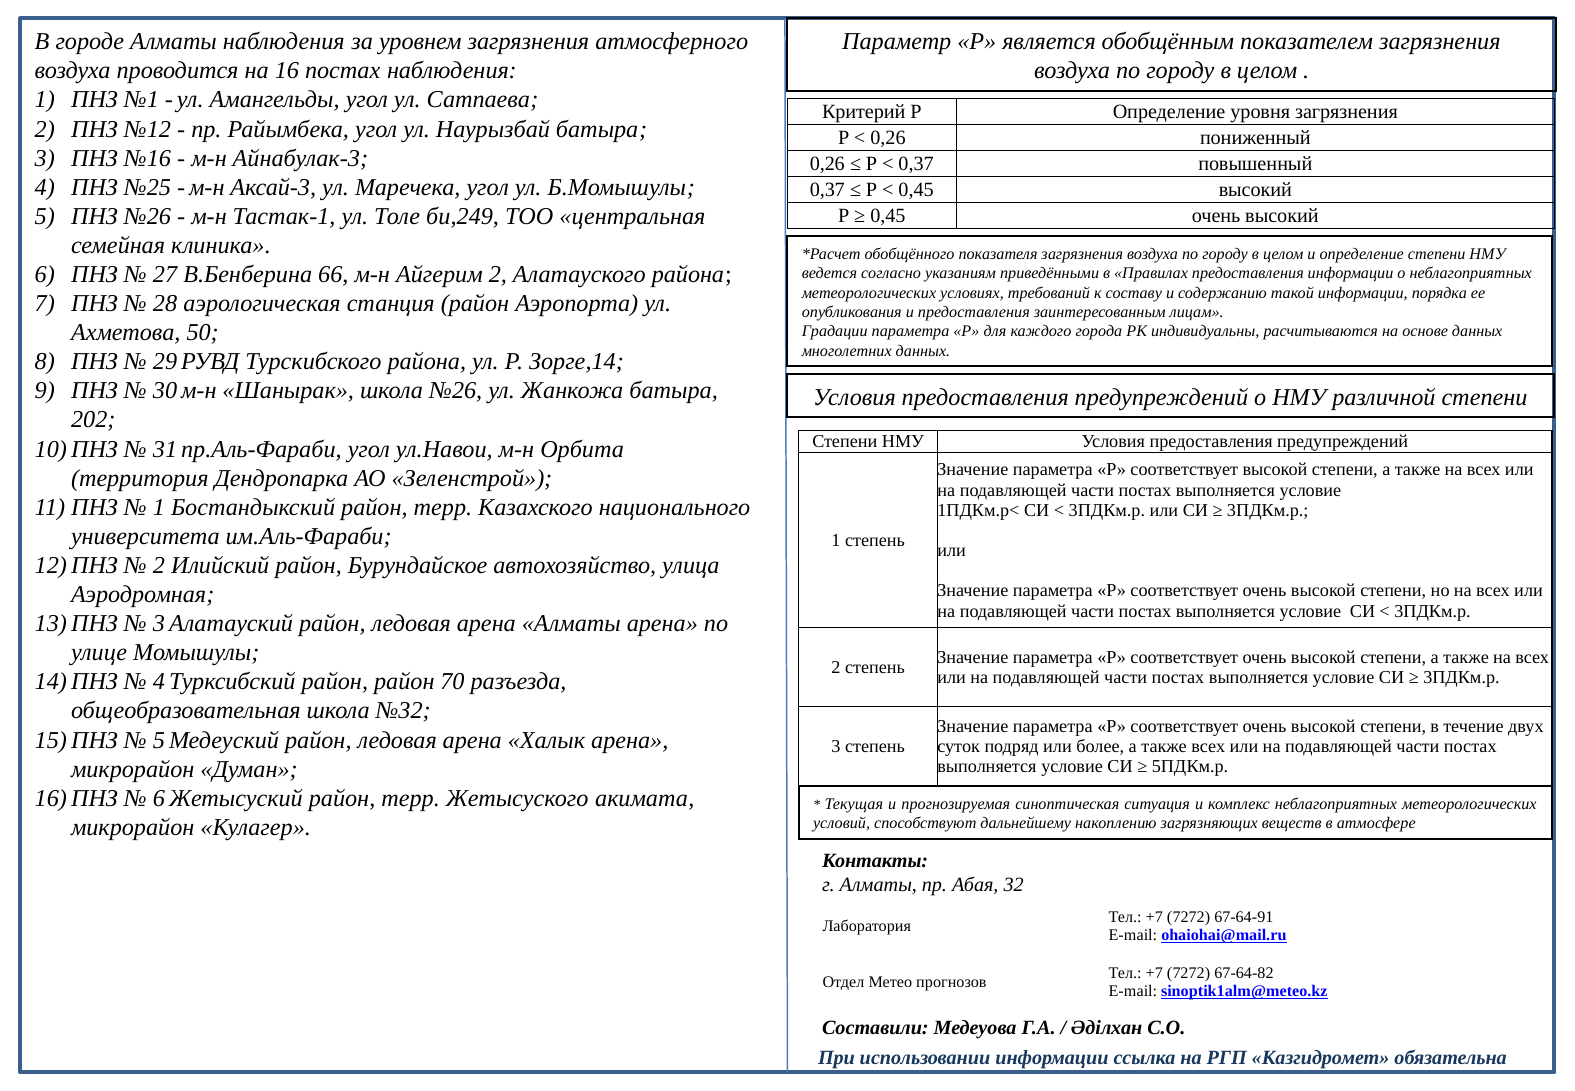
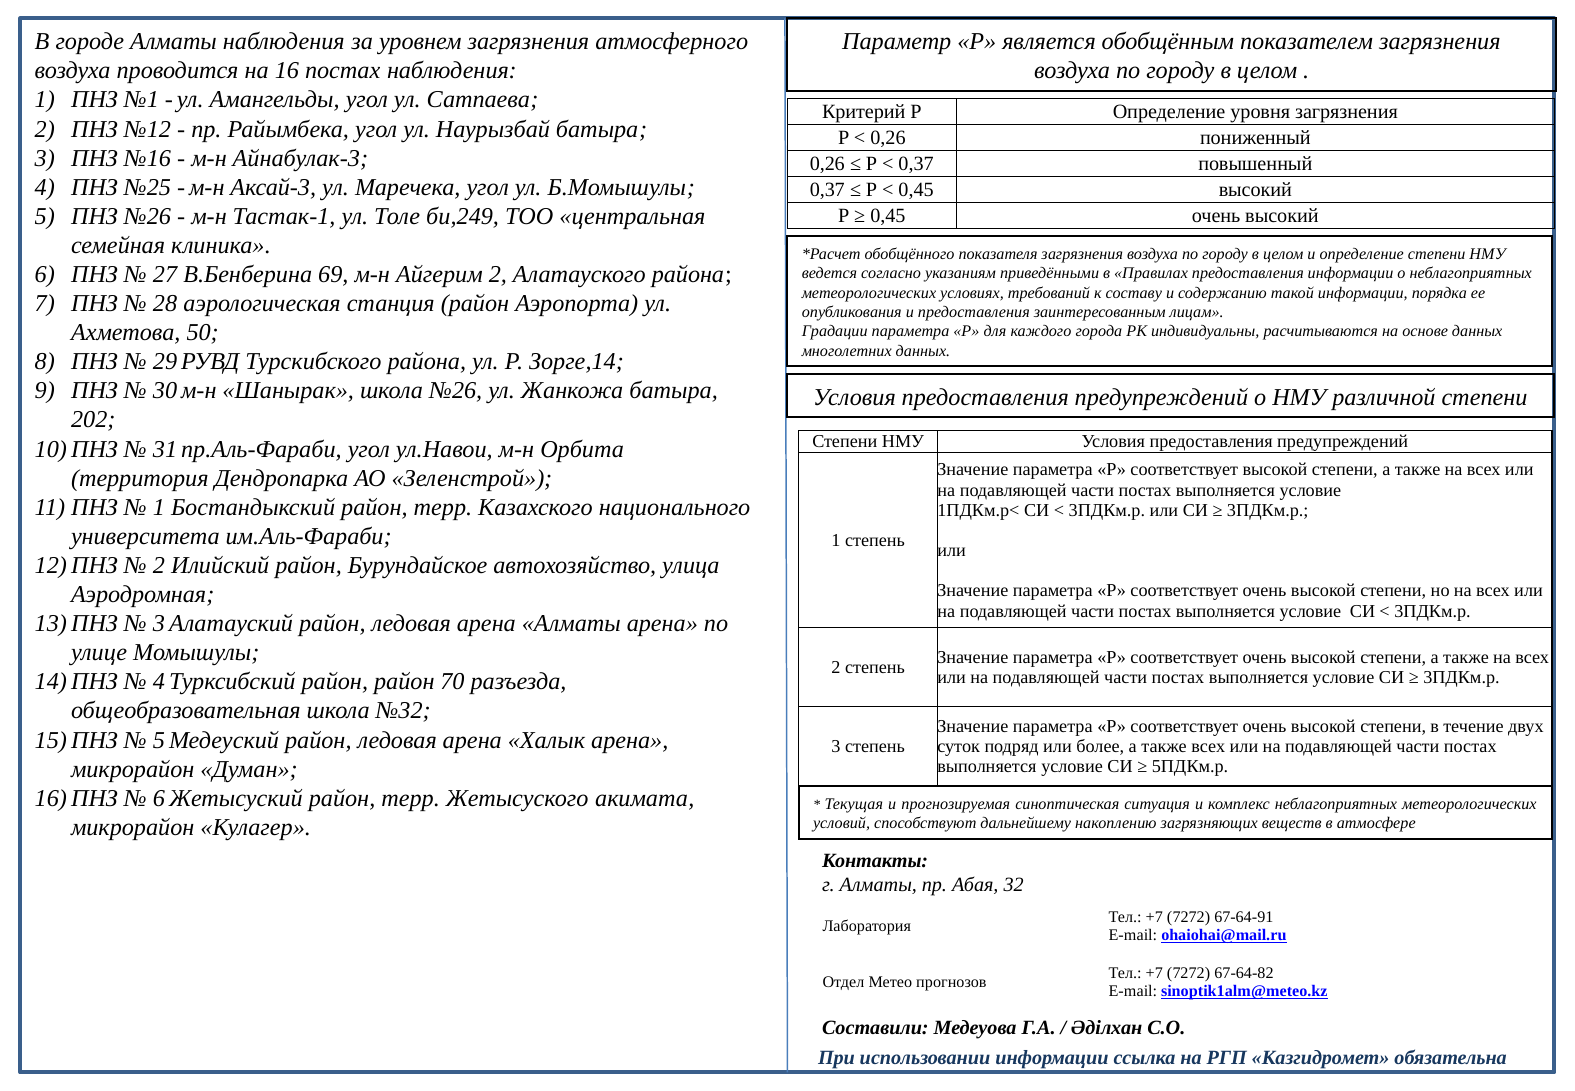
66: 66 -> 69 (333, 274)
